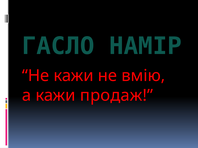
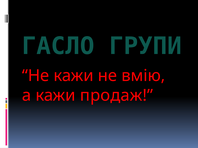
НАМІР: НАМІР -> ГРУПИ (145, 46)
